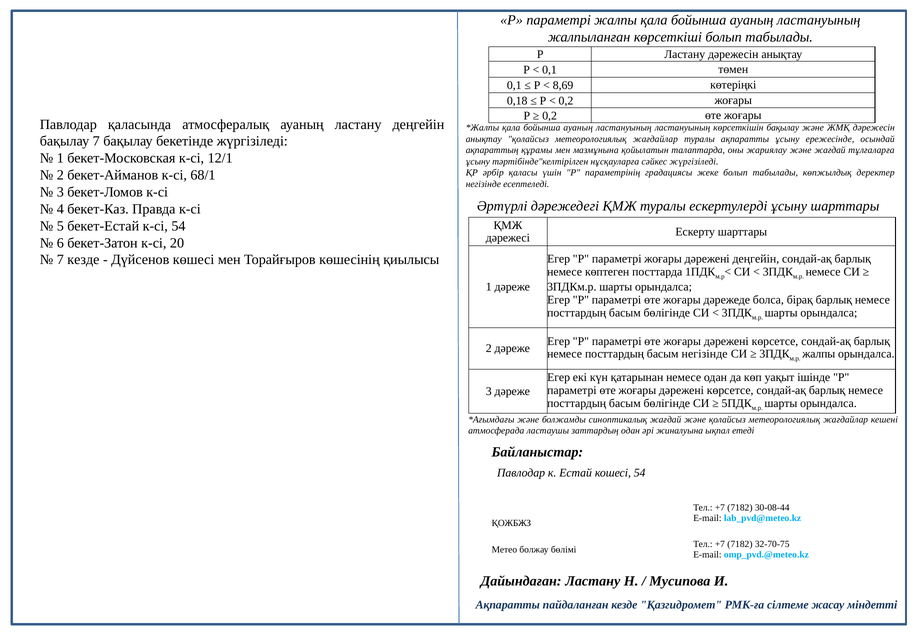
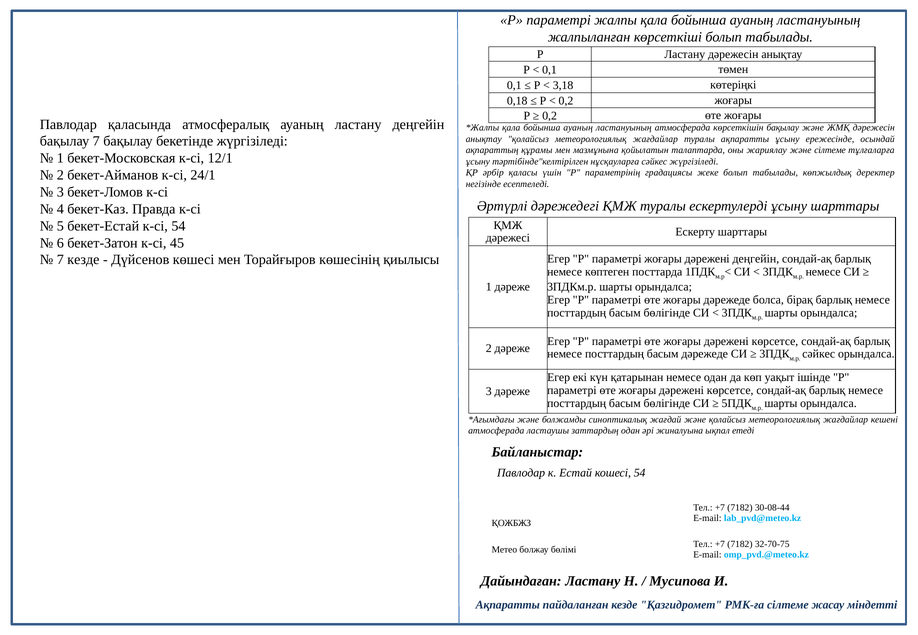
8,69: 8,69 -> 3,18 (563, 86)
ластануының ластануының: ластануының -> атмосферада (683, 128)
және жағдай: жағдай -> сілтеме (830, 150)
68/1: 68/1 -> 24/1 (203, 175)
20: 20 -> 45 (177, 243)
басым негізінде: негізінде -> дәрежеде (705, 354)
жалпы: жалпы -> сәйкес (819, 354)
